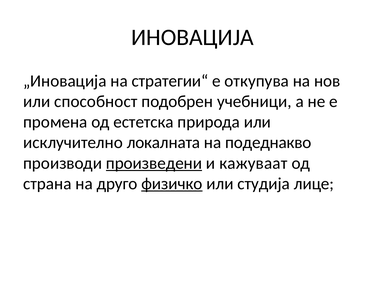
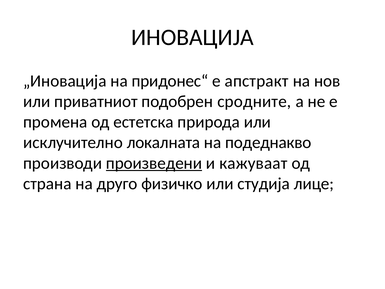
стратегии“: стратегии“ -> придонес“ (170, 81)
откупува: откупува -> апстракт (257, 81)
способност: способност -> приватниот (96, 101)
учебници: учебници -> сродните (254, 101)
физичко underline: present -> none (172, 184)
